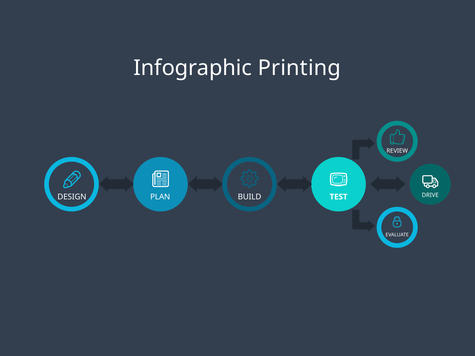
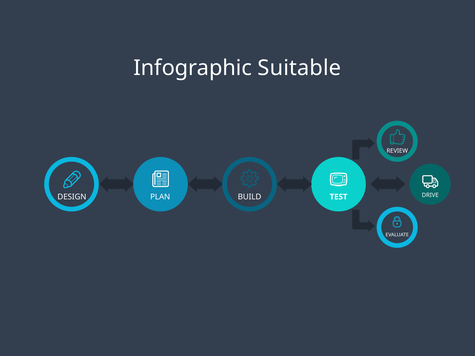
Printing: Printing -> Suitable (299, 68)
